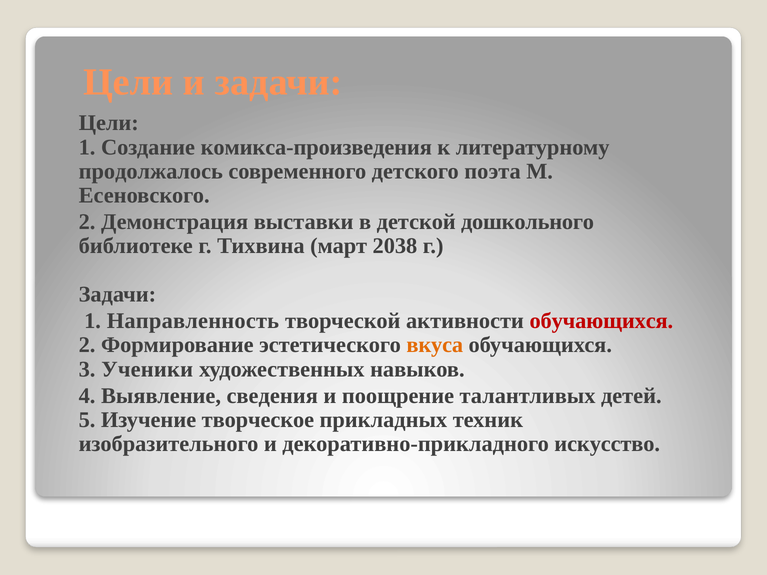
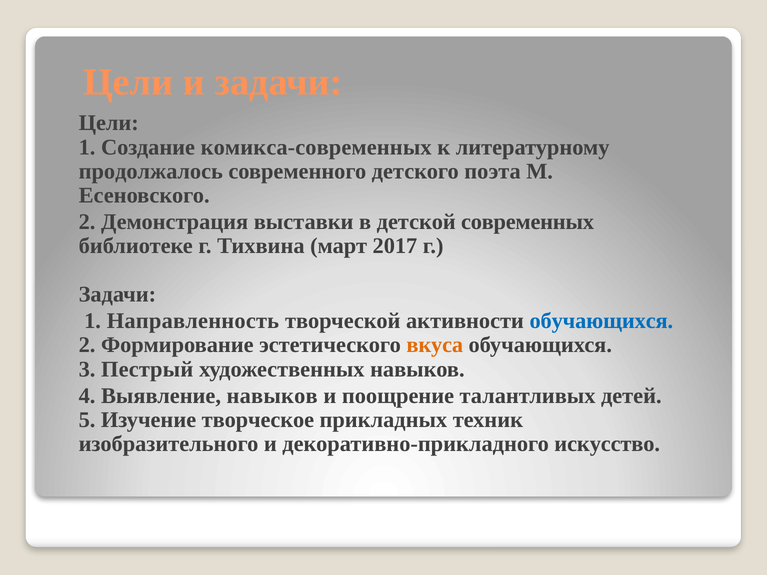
комикса-произведения: комикса-произведения -> комикса-современных (316, 147)
дошкольного: дошкольного -> современных (528, 222)
2038: 2038 -> 2017 (395, 246)
обучающихся colour: red -> blue (601, 321)
Ученики: Ученики -> Пестрый (147, 369)
Выявление сведения: сведения -> навыков (272, 396)
